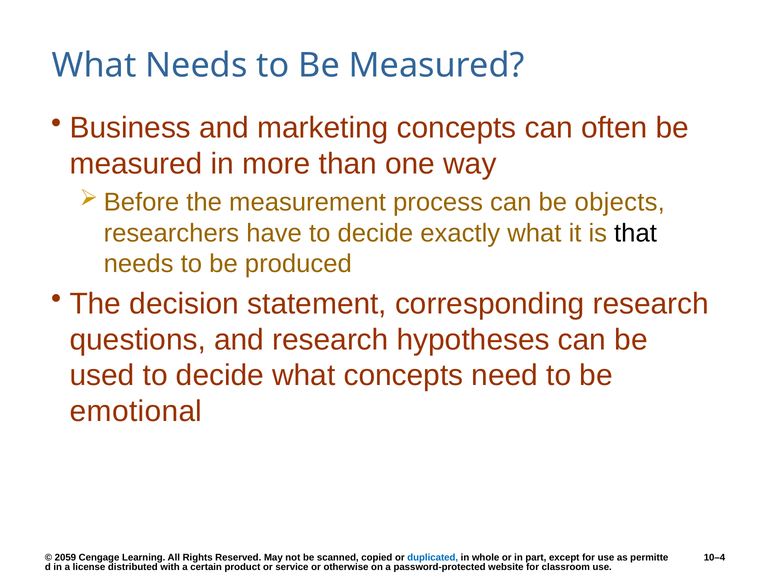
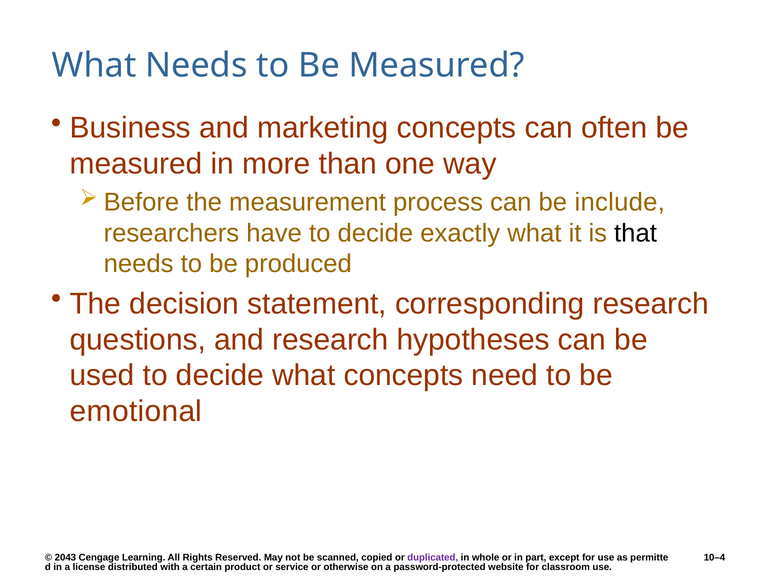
objects: objects -> include (620, 202)
2059: 2059 -> 2043 (65, 557)
duplicated colour: blue -> purple (433, 557)
